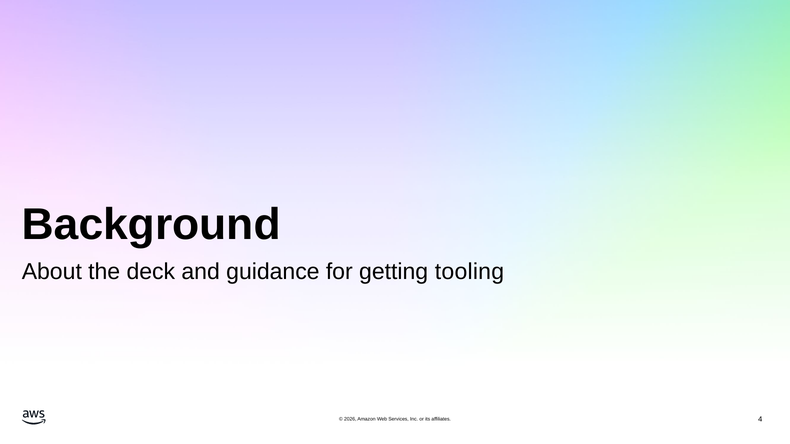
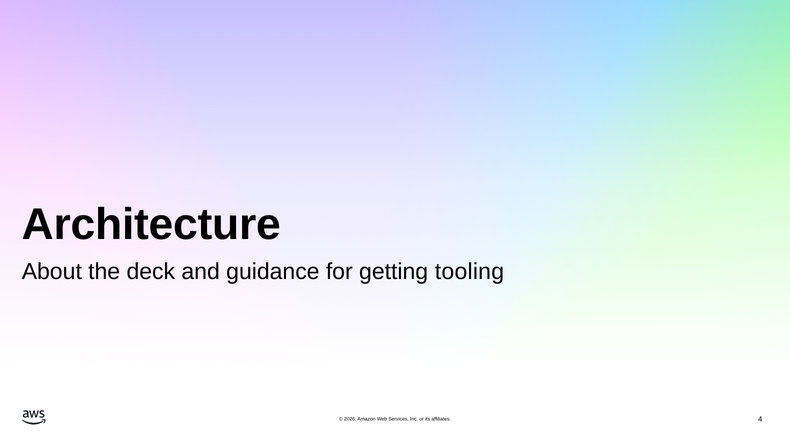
Background: Background -> Architecture (151, 225)
